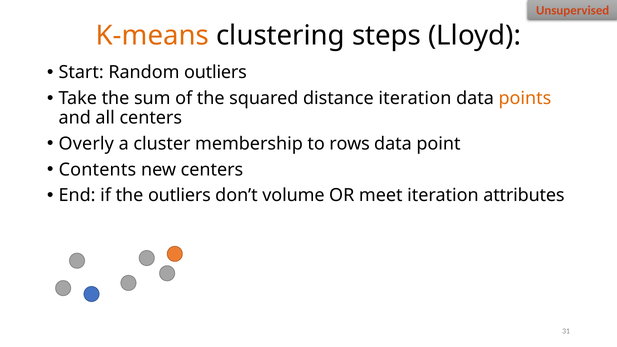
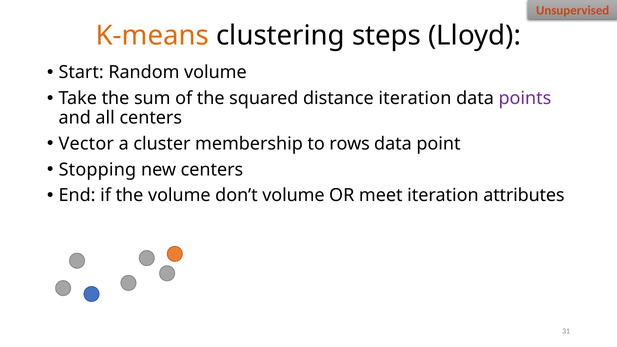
Random outliers: outliers -> volume (215, 73)
points colour: orange -> purple (525, 98)
Overly: Overly -> Vector (86, 144)
Contents: Contents -> Stopping (97, 170)
the outliers: outliers -> volume (179, 195)
